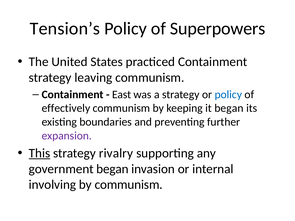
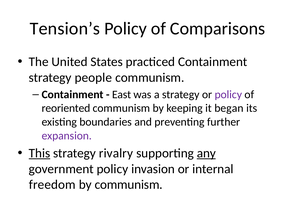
Superpowers: Superpowers -> Comparisons (218, 29)
leaving: leaving -> people (93, 78)
policy colour: blue -> purple (228, 95)
effectively: effectively -> reoriented (66, 108)
any underline: none -> present (206, 153)
government began: began -> policy (112, 169)
involving: involving -> freedom (52, 185)
